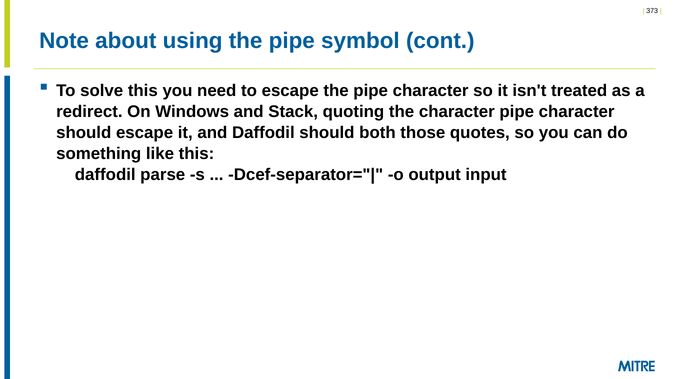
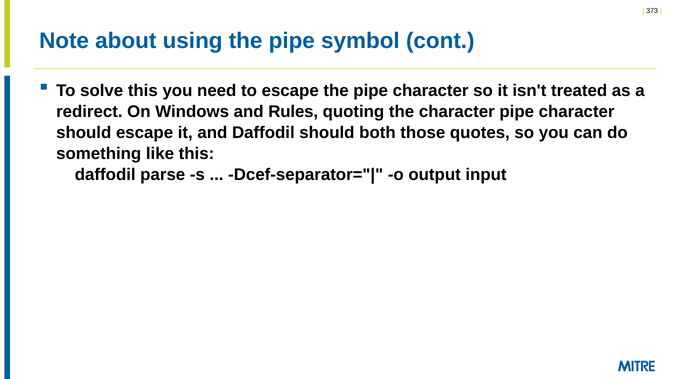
Stack: Stack -> Rules (293, 112)
